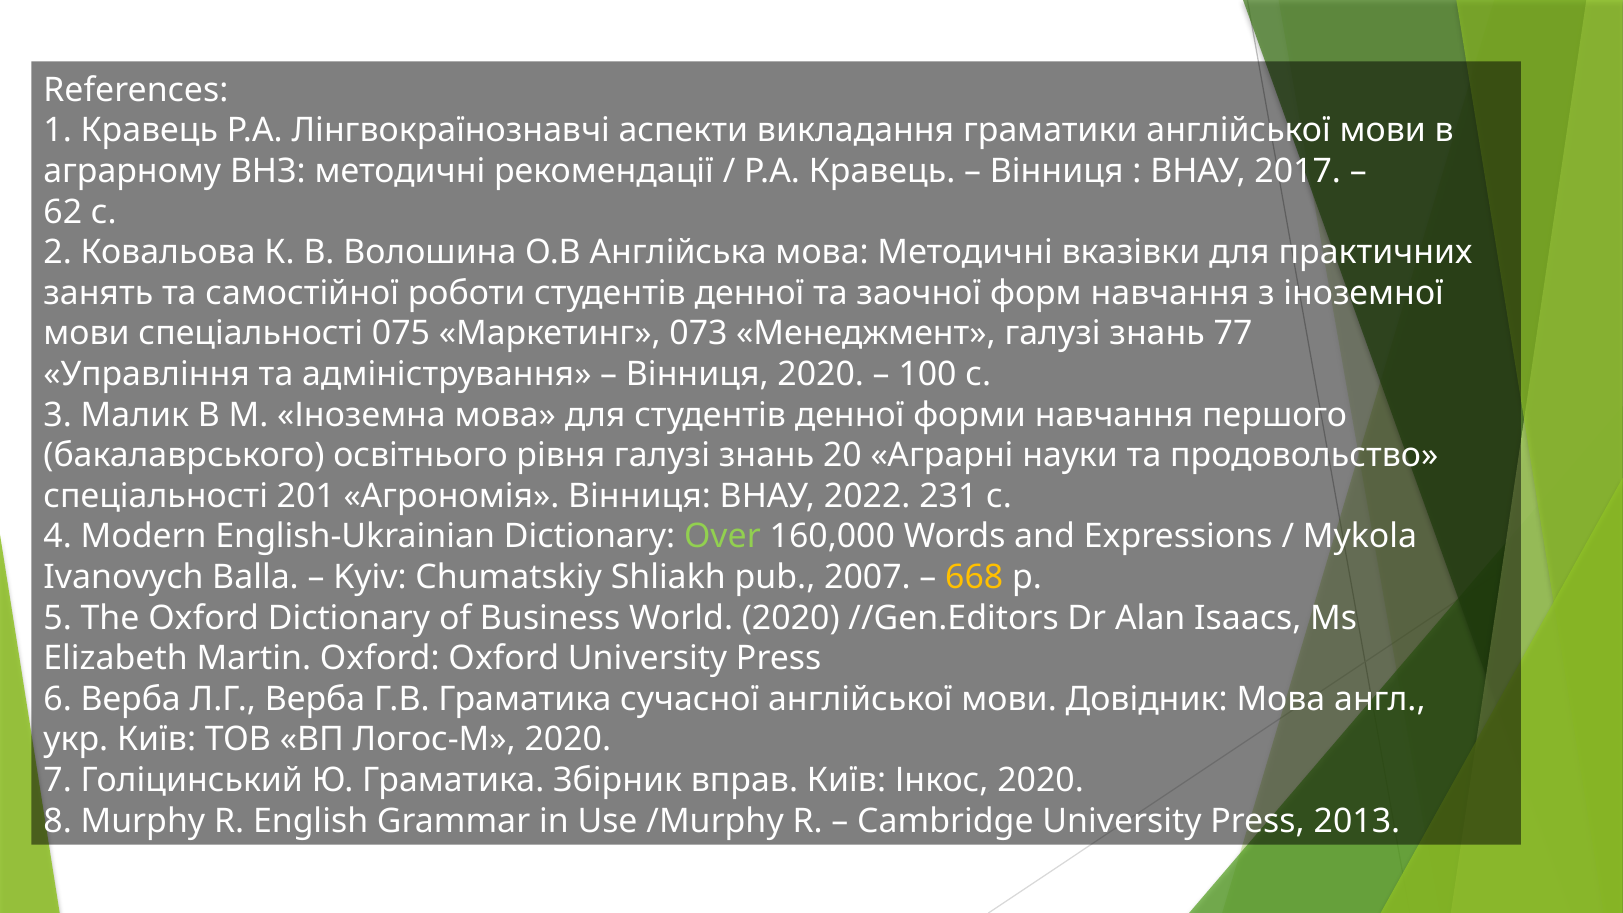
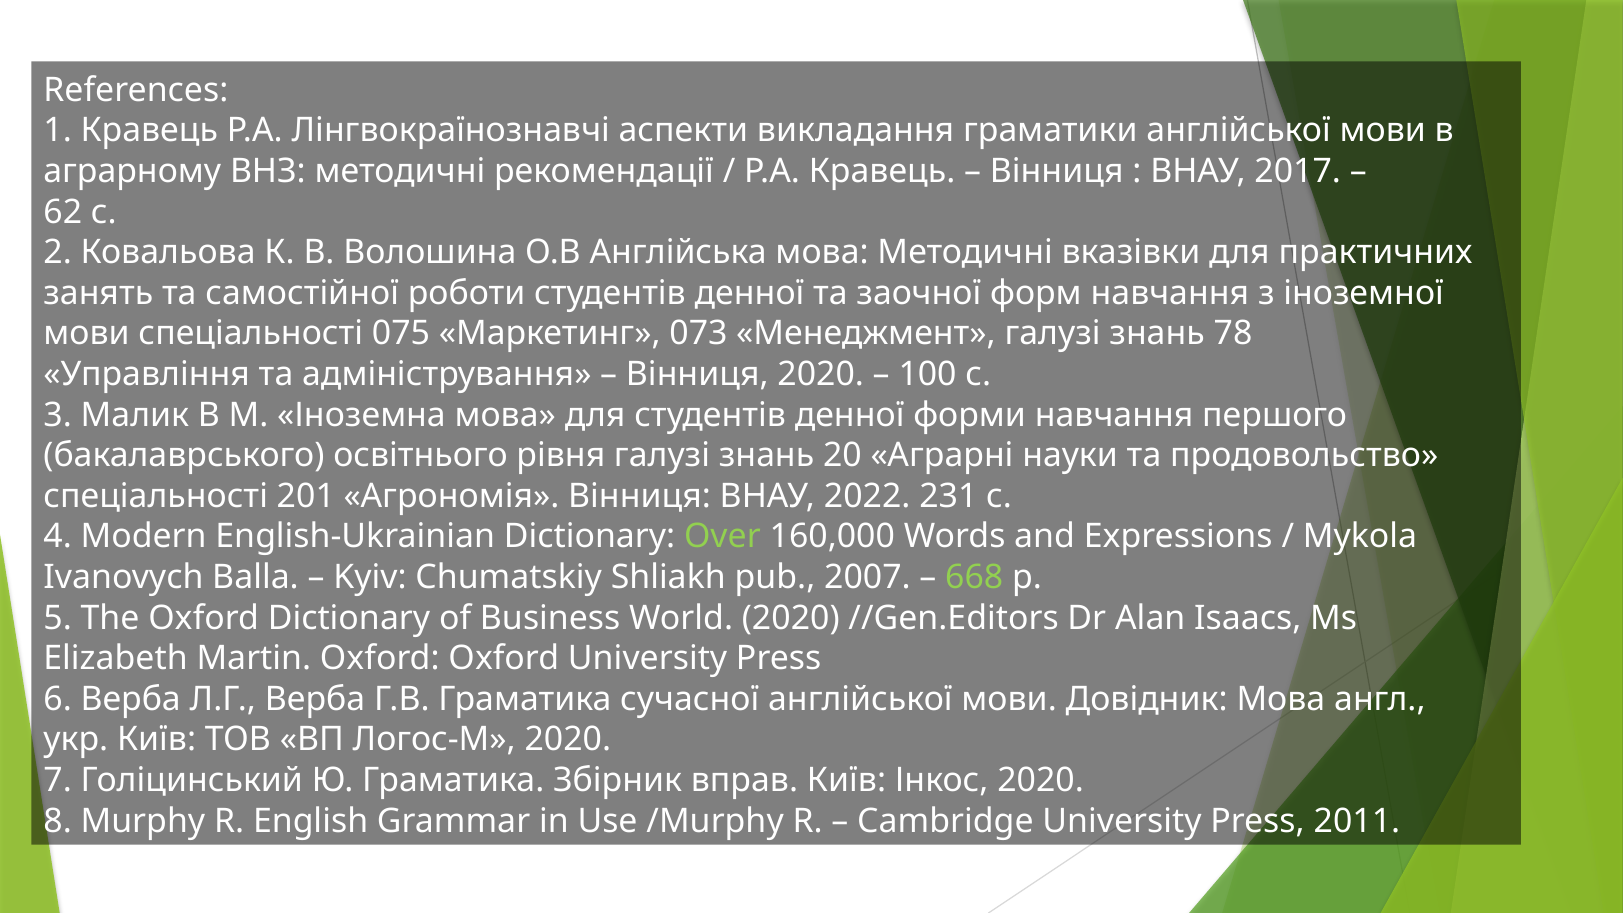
77: 77 -> 78 (1233, 334)
668 colour: yellow -> light green (974, 577)
2013: 2013 -> 2011 (1357, 821)
